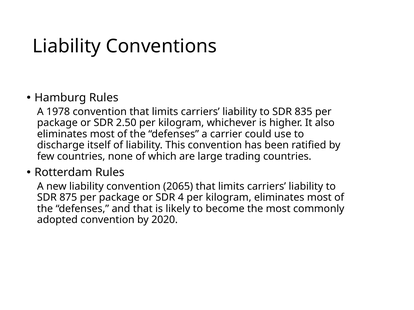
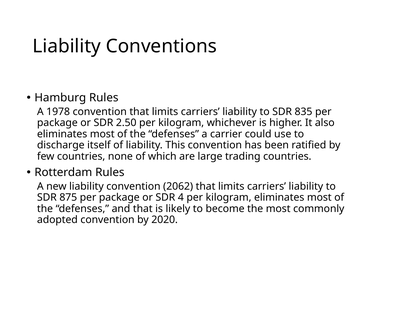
2065: 2065 -> 2062 (178, 187)
